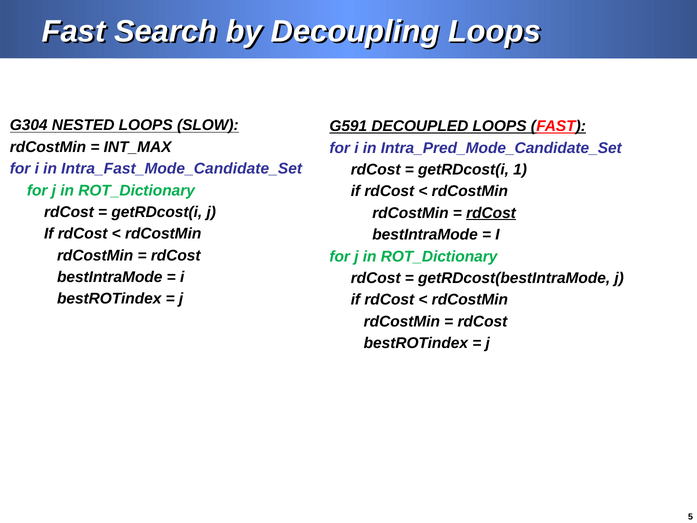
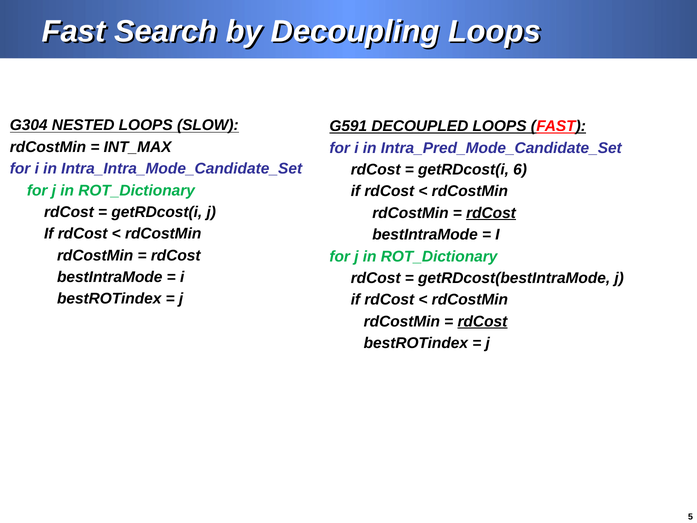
Intra_Fast_Mode_Candidate_Set: Intra_Fast_Mode_Candidate_Set -> Intra_Intra_Mode_Candidate_Set (182, 169)
1: 1 -> 6 (520, 170)
rdCost underline: none -> present (482, 321)
